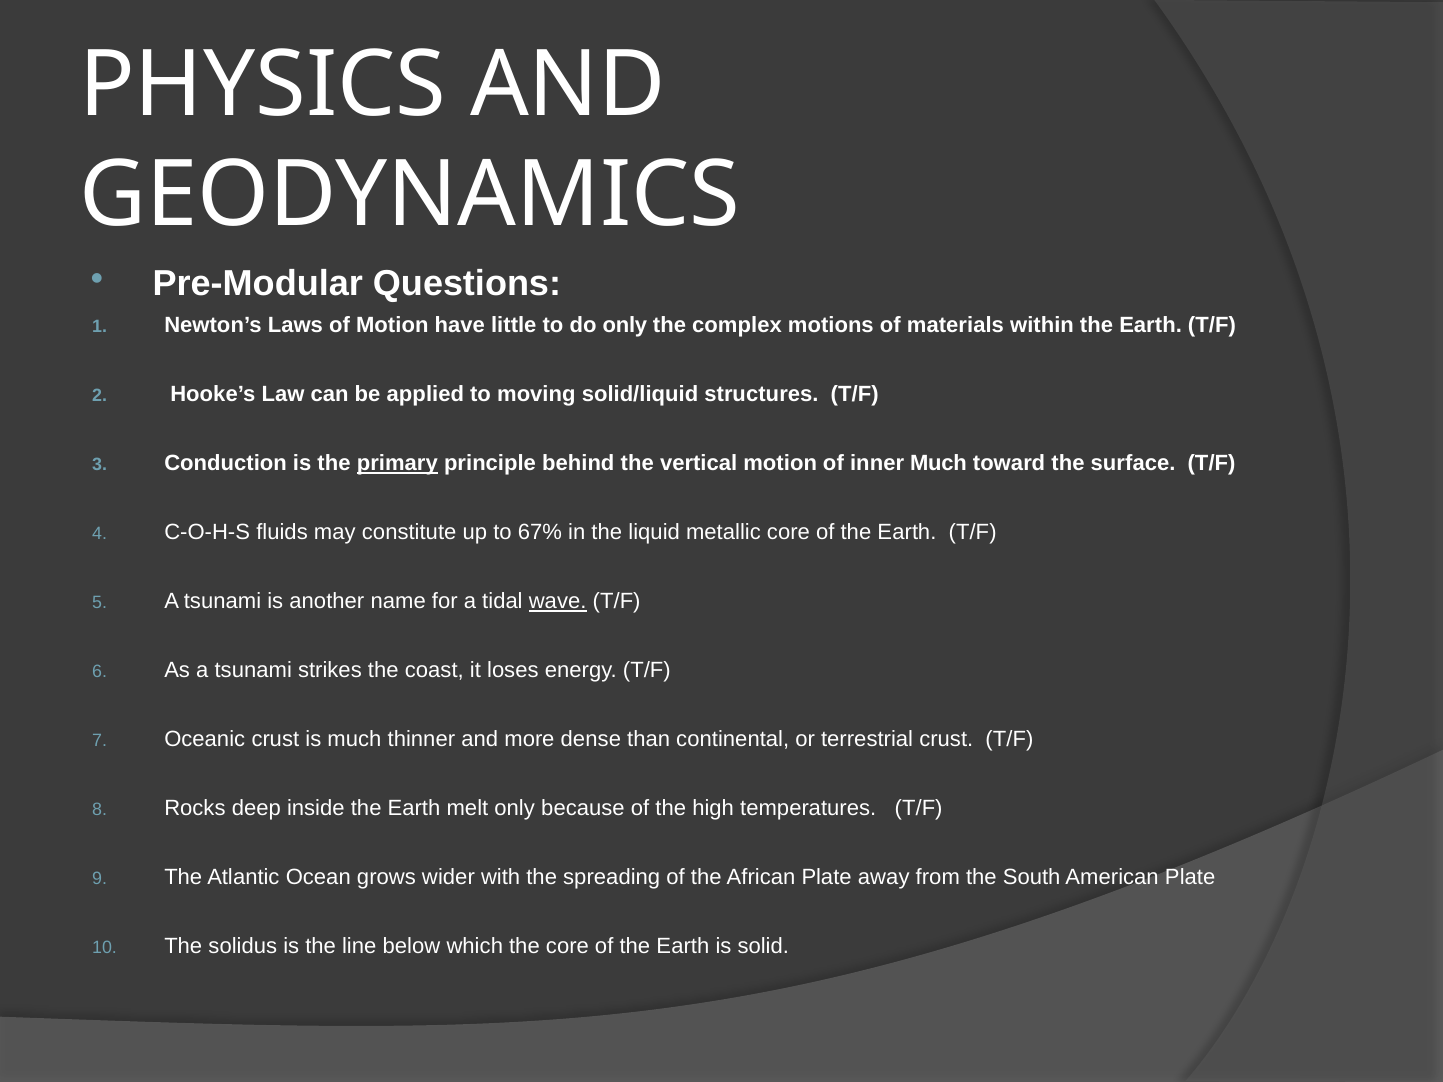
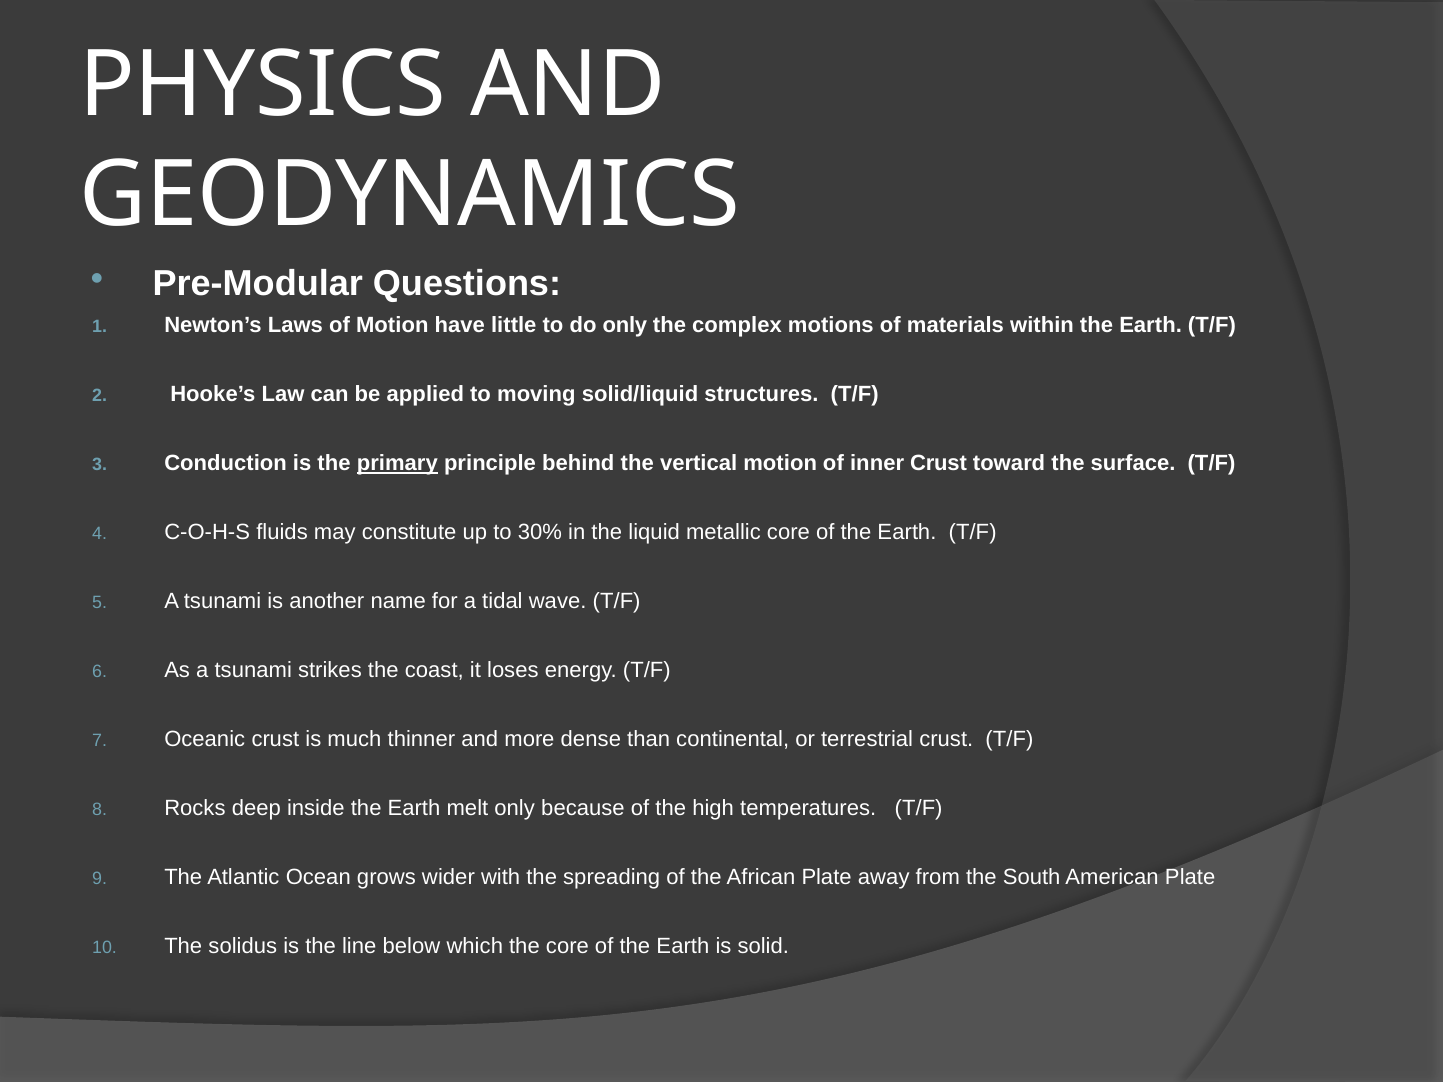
inner Much: Much -> Crust (939, 464)
67%: 67% -> 30% (540, 533)
wave underline: present -> none (558, 602)
